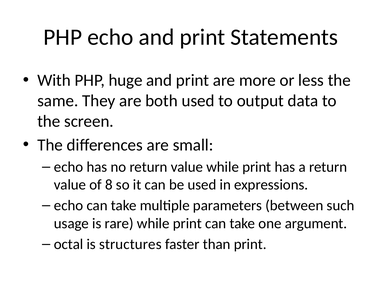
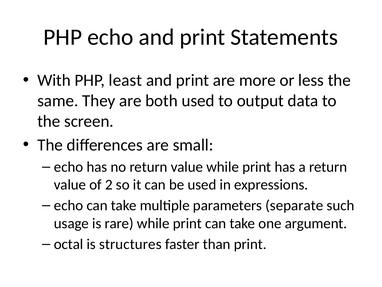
huge: huge -> least (125, 80)
8: 8 -> 2 (109, 184)
between: between -> separate (294, 205)
